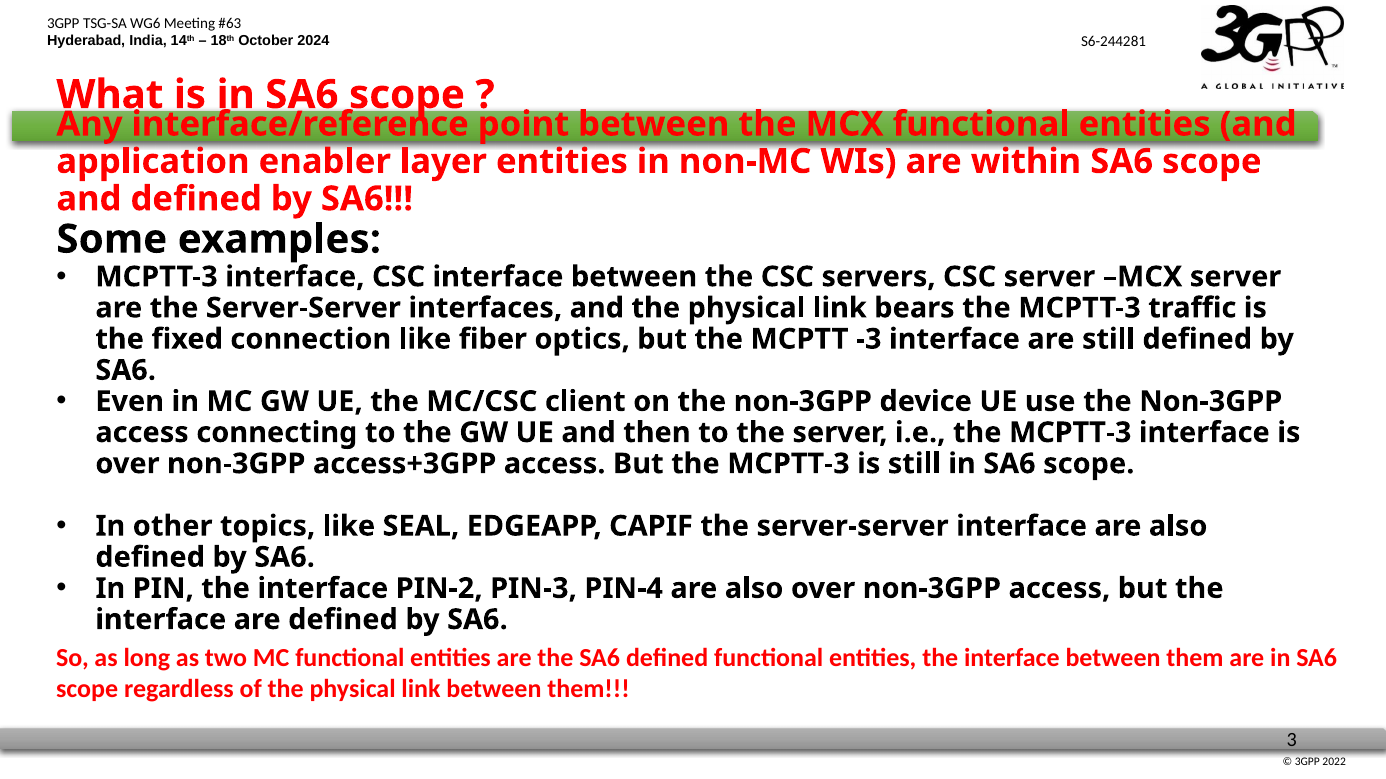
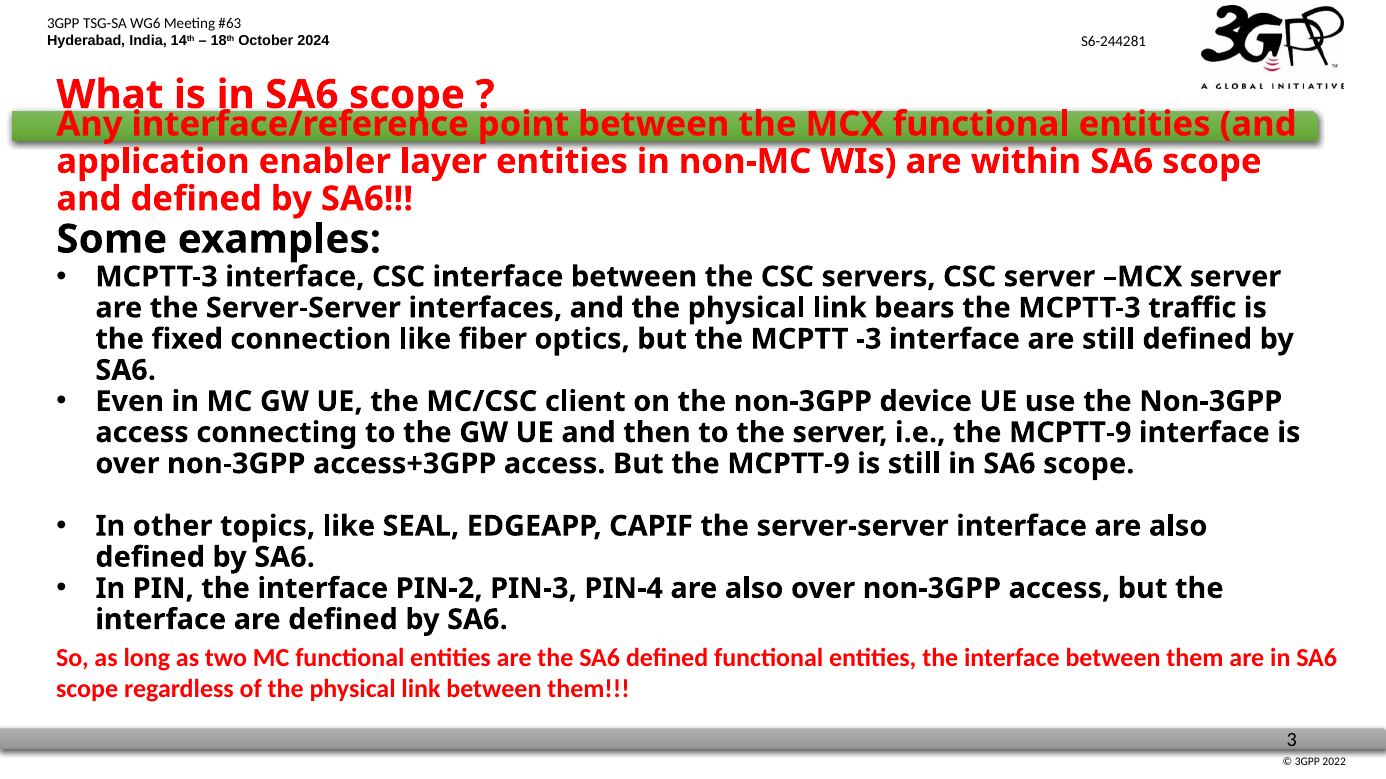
i.e the MCPTT-3: MCPTT-3 -> MCPTT-9 (1070, 433)
But the MCPTT-3: MCPTT-3 -> MCPTT-9 (788, 464)
